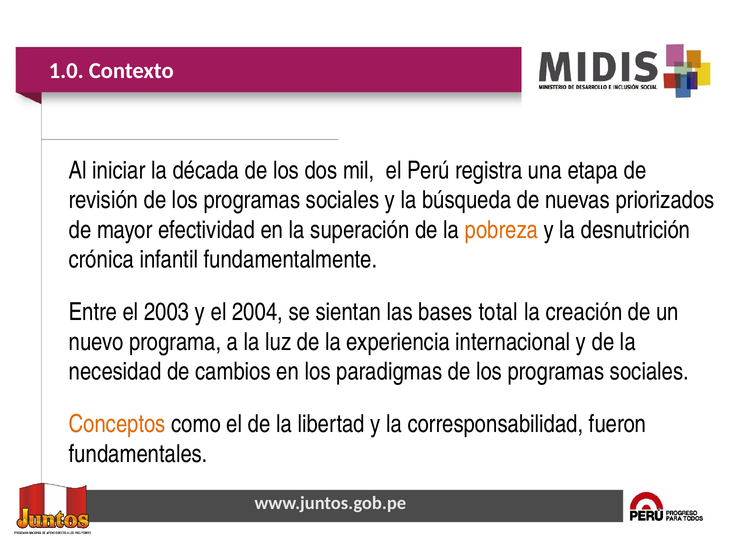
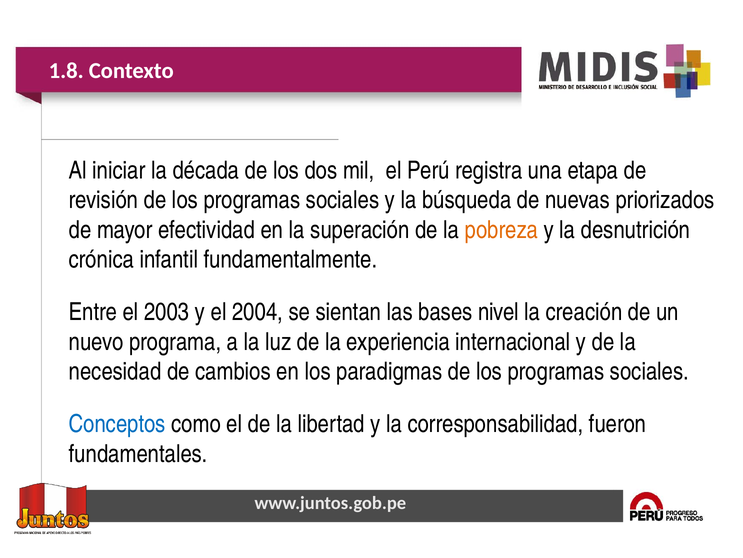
1.0: 1.0 -> 1.8 (66, 70)
total: total -> nivel (499, 312)
Conceptos colour: orange -> blue (117, 424)
